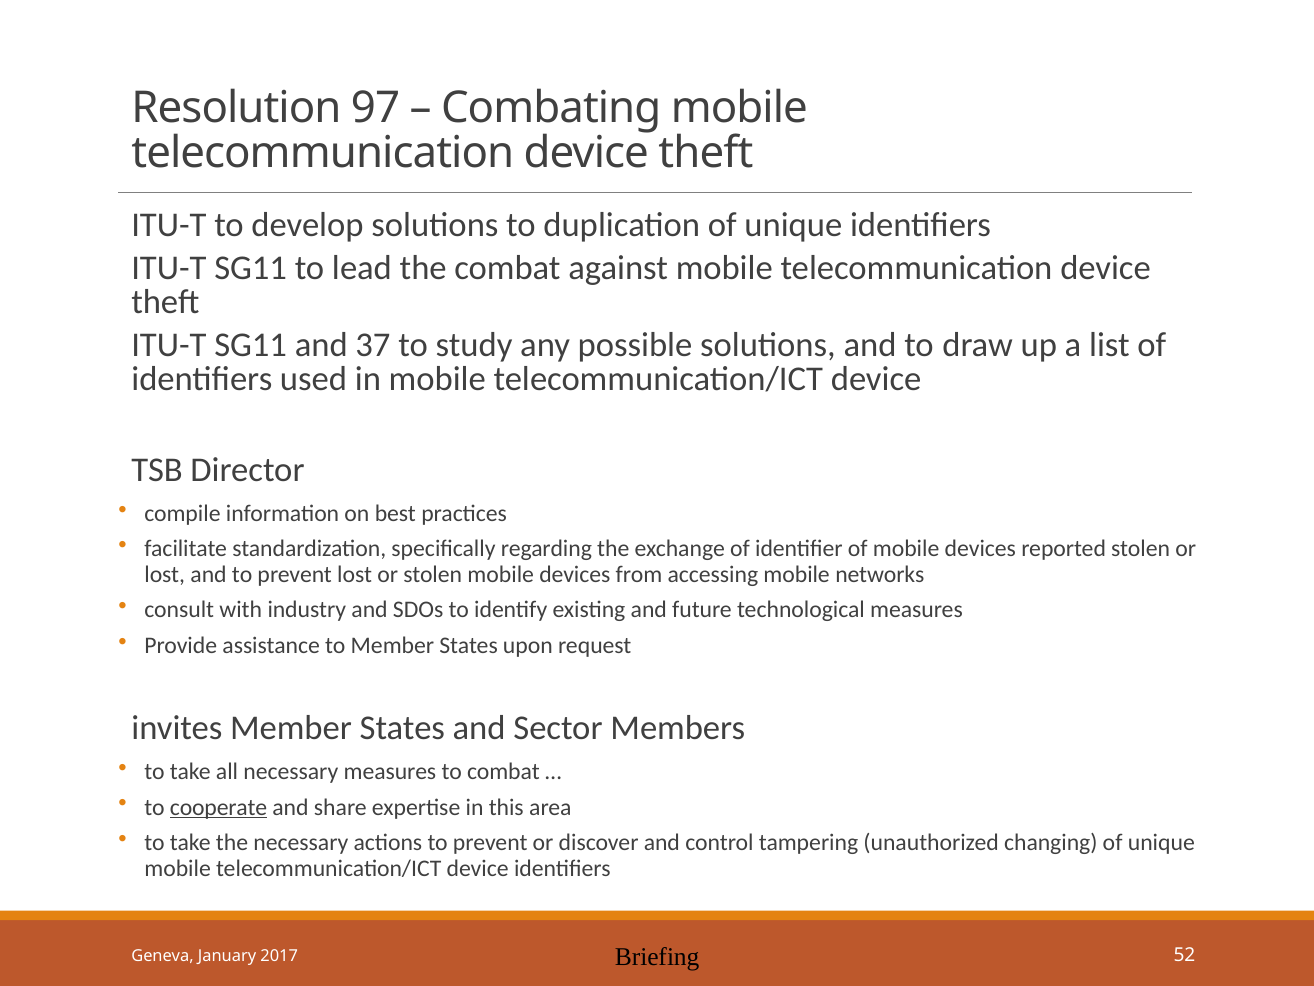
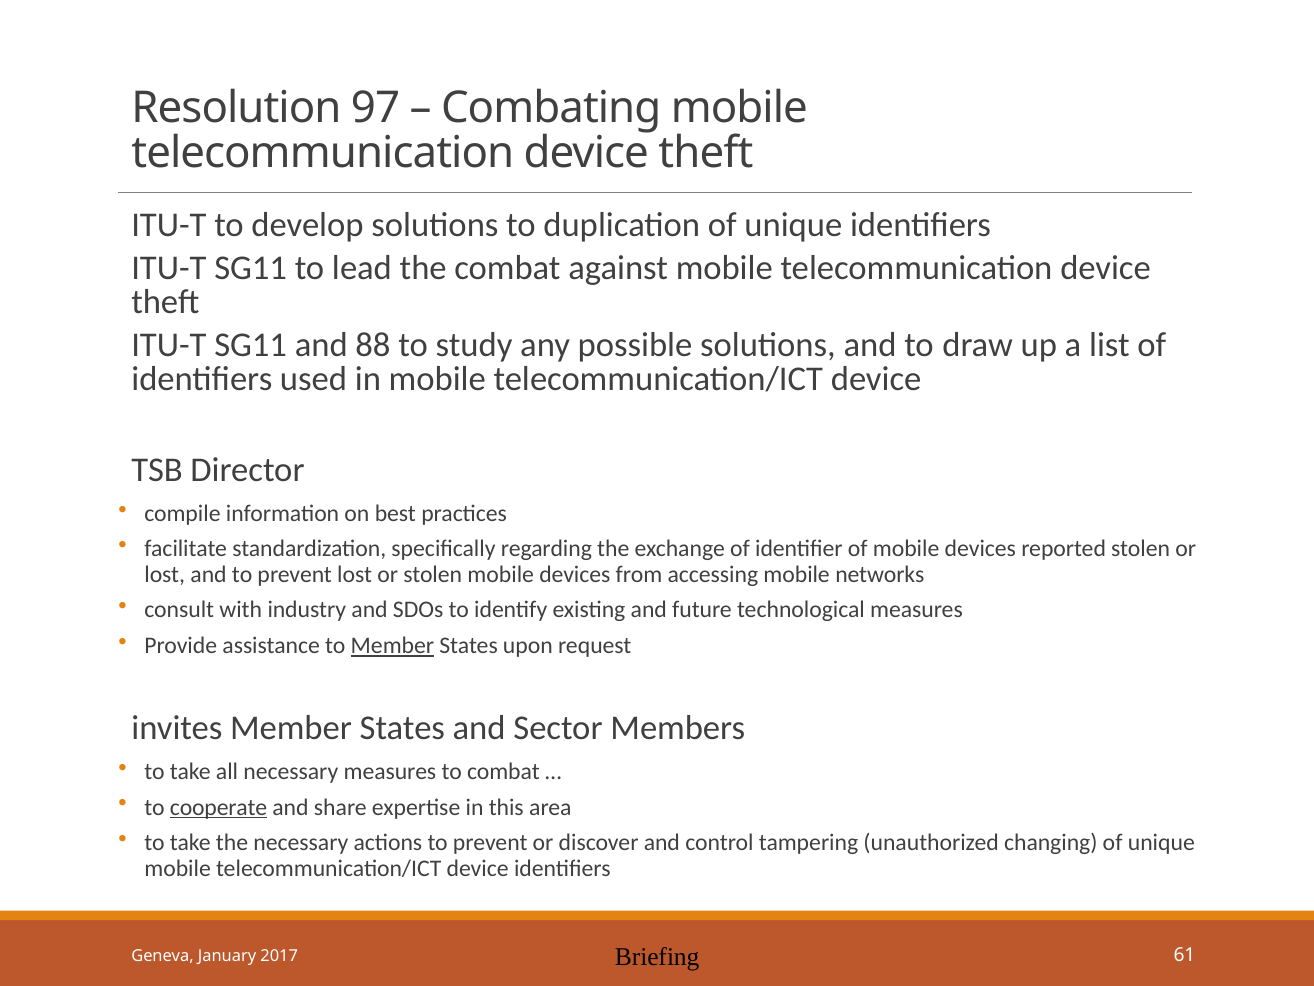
37: 37 -> 88 (373, 345)
Member underline: none -> present (392, 645)
52: 52 -> 61 (1184, 954)
